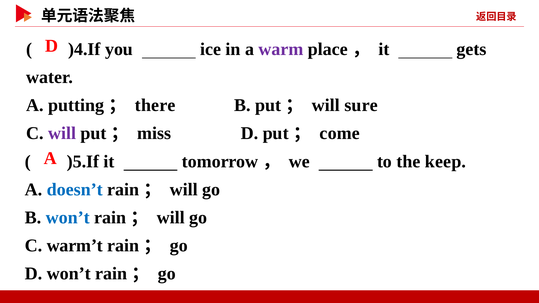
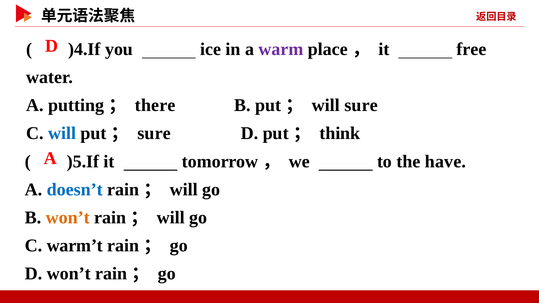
gets: gets -> free (472, 49)
will colour: purple -> blue (62, 133)
miss: miss -> sure (154, 133)
come: come -> think (340, 133)
keep: keep -> have (445, 162)
won’t colour: blue -> orange (68, 218)
